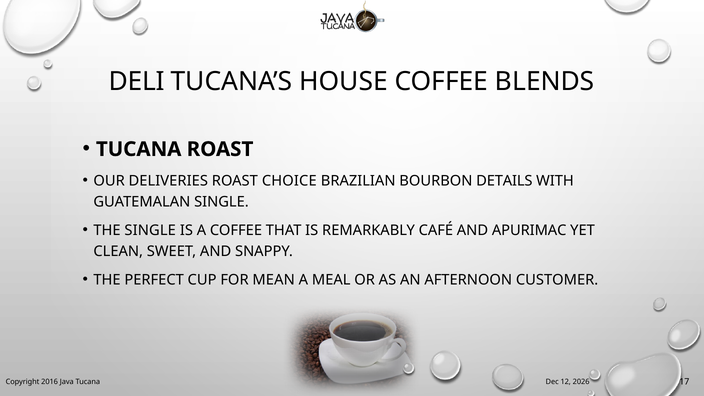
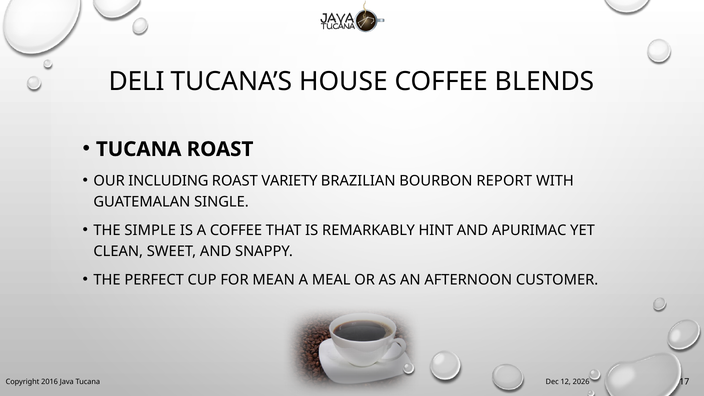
DELIVERIES: DELIVERIES -> INCLUDING (168, 181)
CHOICE: CHOICE -> VARIETY (289, 181)
DETAILS: DETAILS -> REPORT (504, 181)
THE SINGLE: SINGLE -> SIMPLE (150, 230)
CAFÉ: CAFÉ -> HINT (436, 230)
